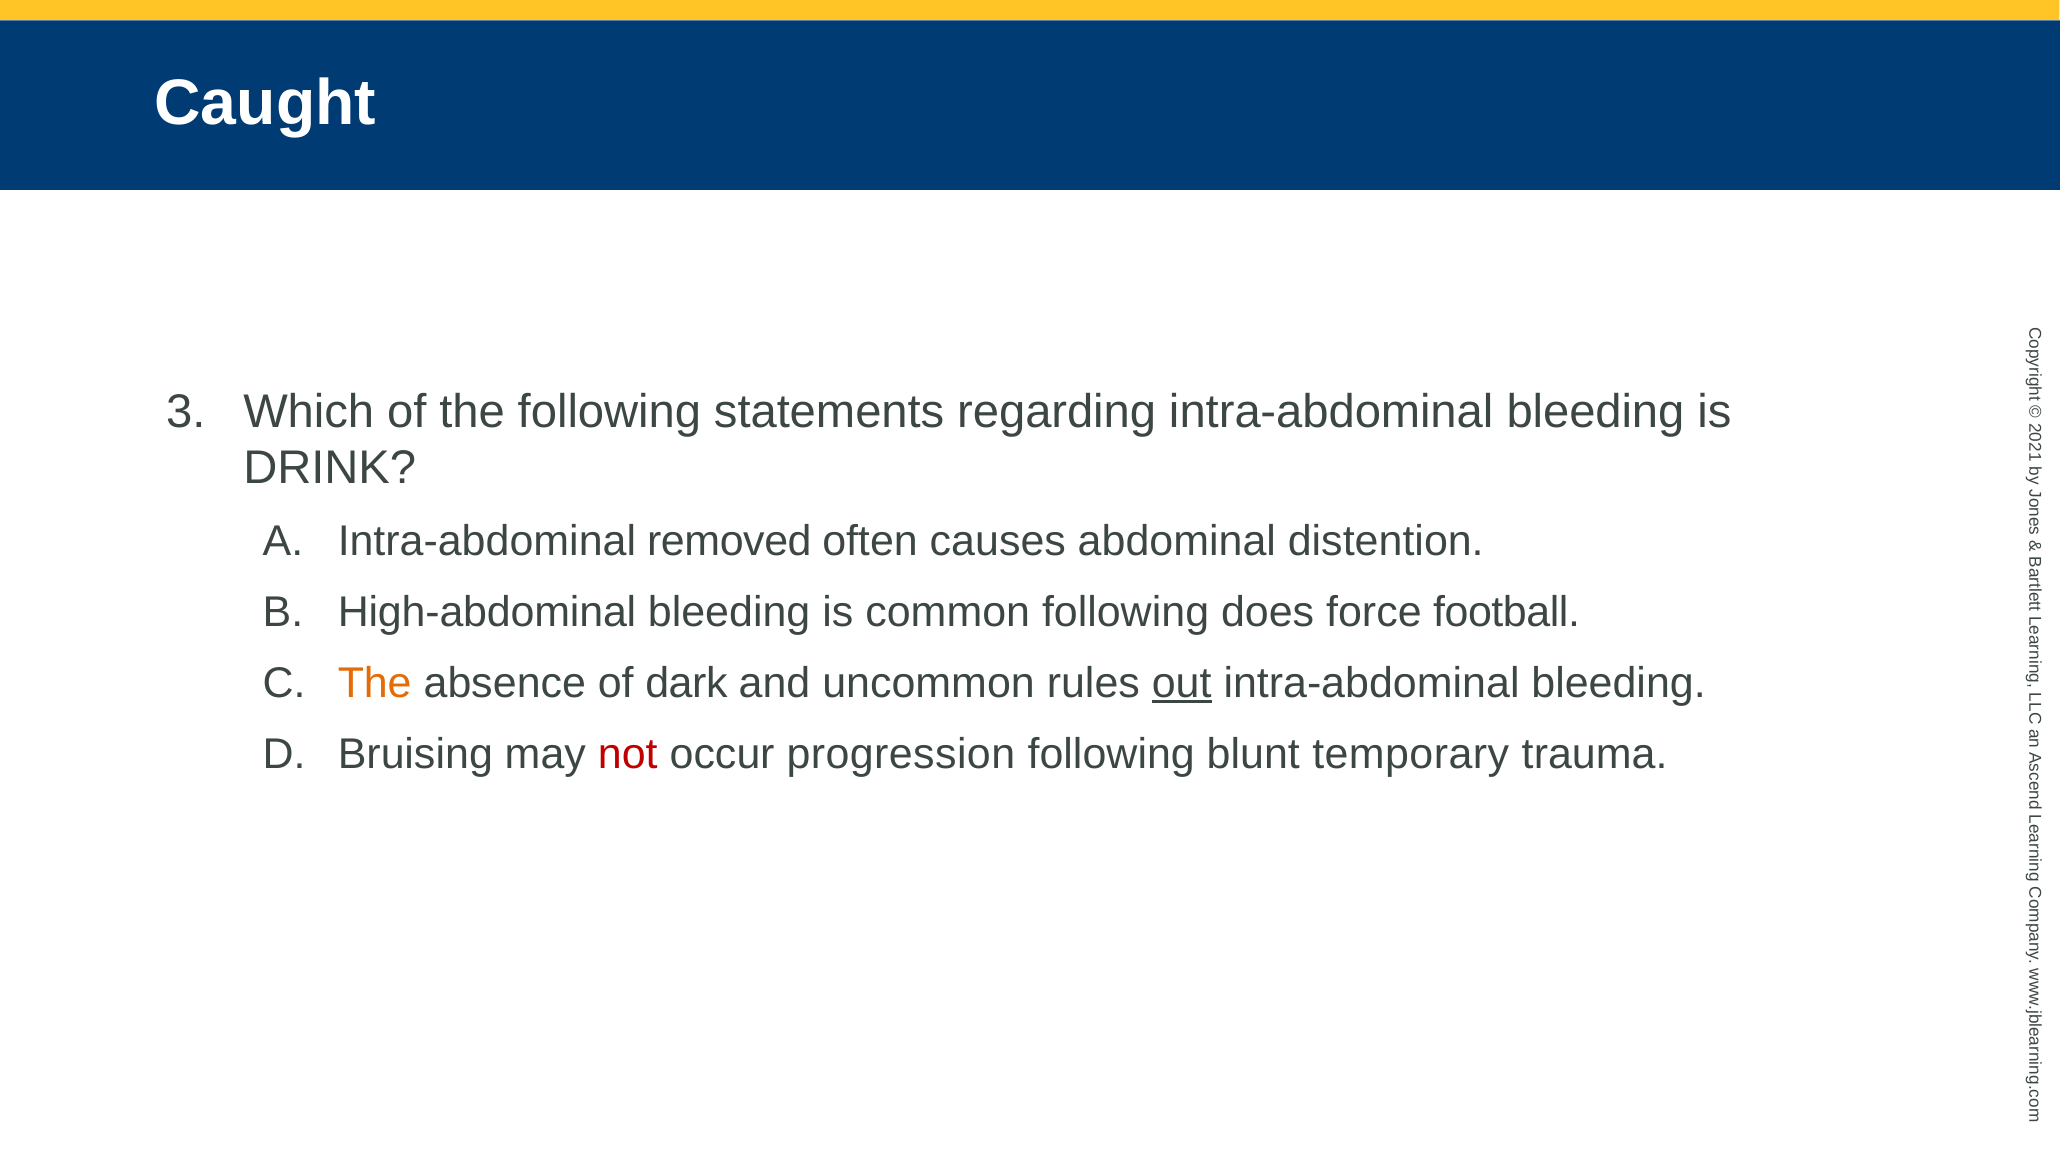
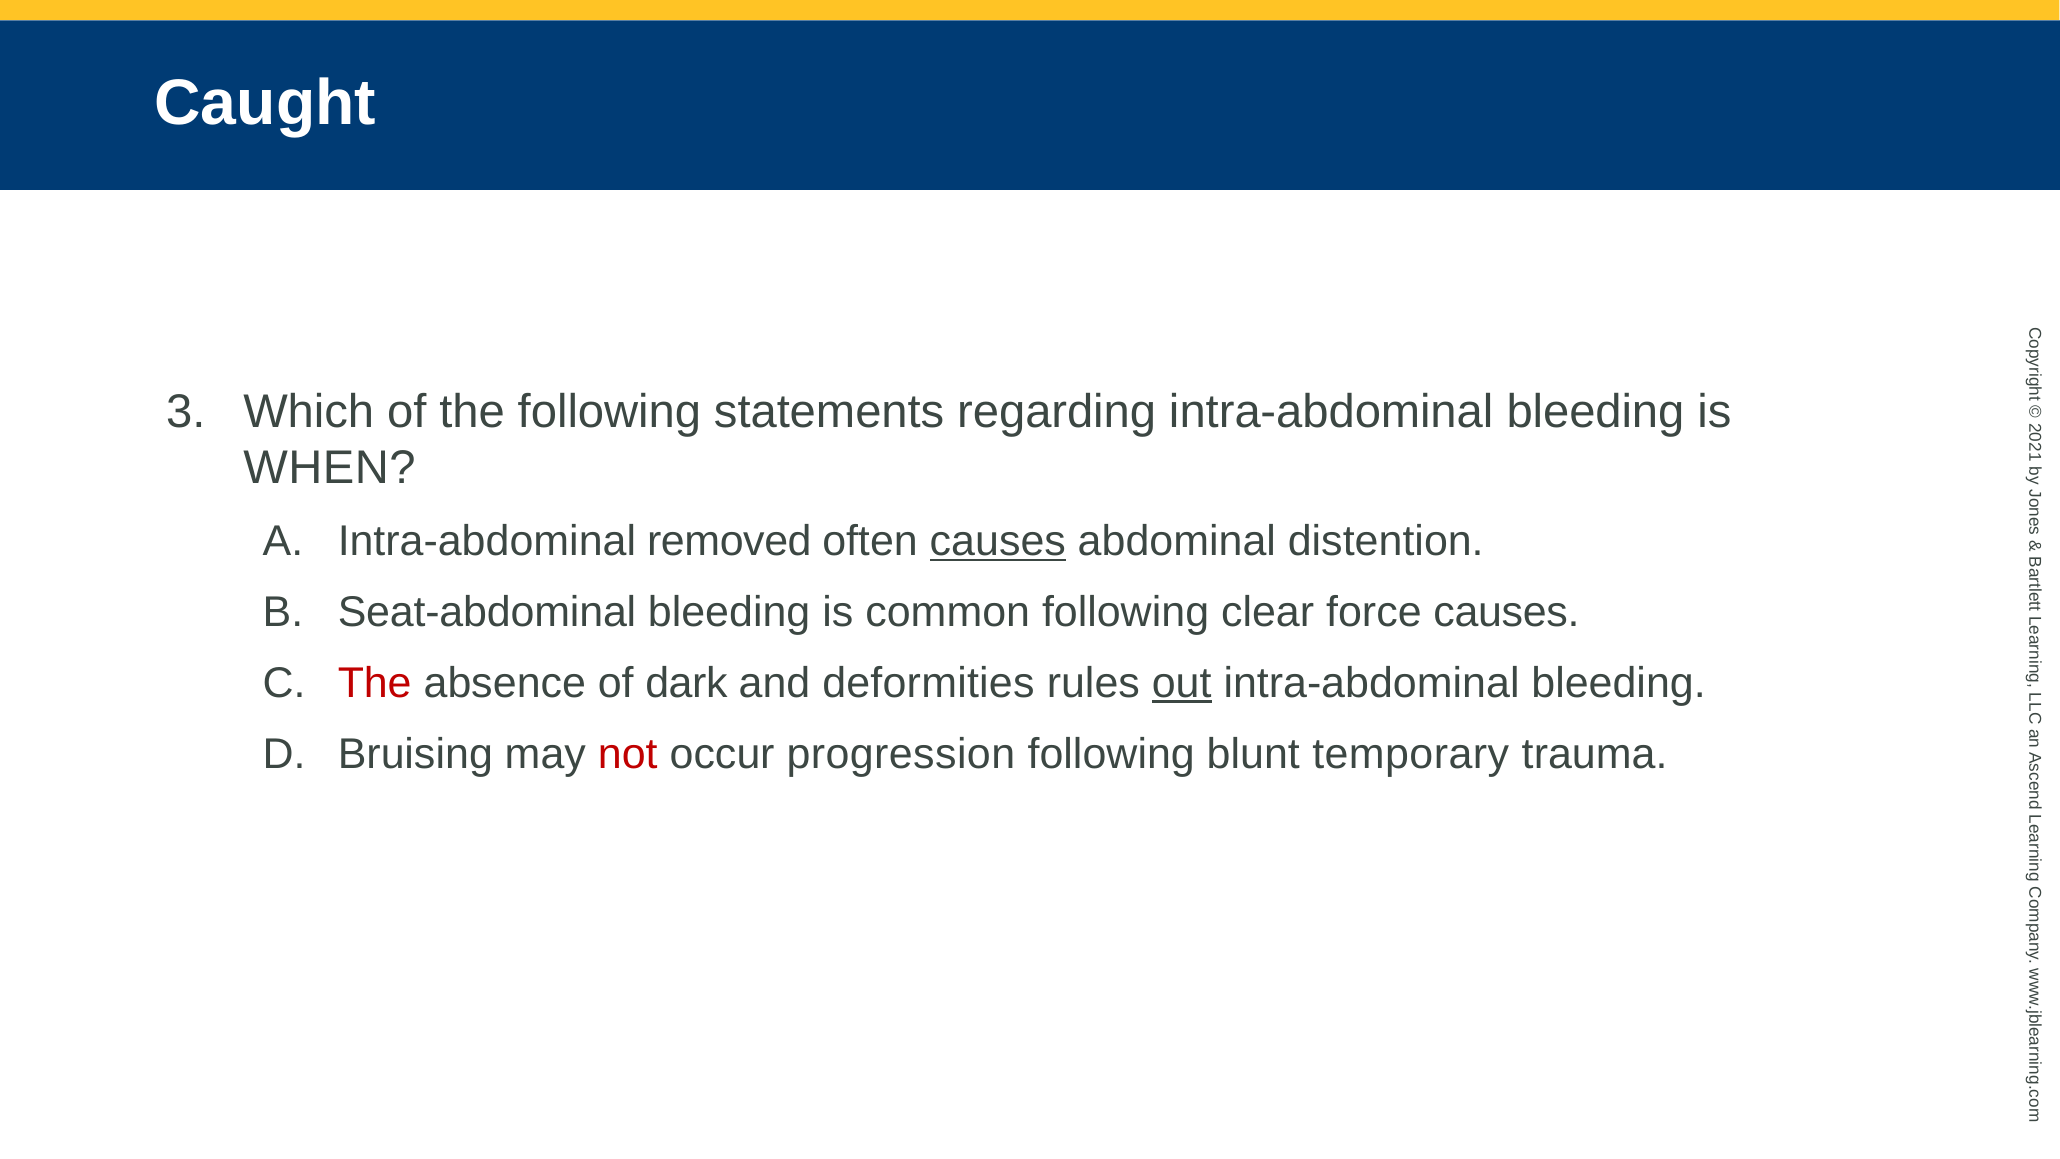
DRINK: DRINK -> WHEN (329, 468)
causes underline: none -> present (998, 541)
High-abdominal: High-abdominal -> Seat-abdominal (487, 612)
does: does -> clear (1268, 612)
force football: football -> causes (1506, 612)
The colour: orange -> red (375, 683)
uncommon: uncommon -> deformities (928, 683)
